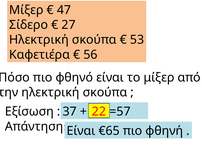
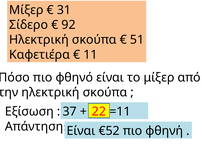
47: 47 -> 31 (64, 10)
27: 27 -> 92 (69, 25)
53: 53 -> 51 (137, 40)
56: 56 -> 11 (90, 54)
=57: =57 -> =11 (120, 111)
€65: €65 -> €52 (109, 130)
